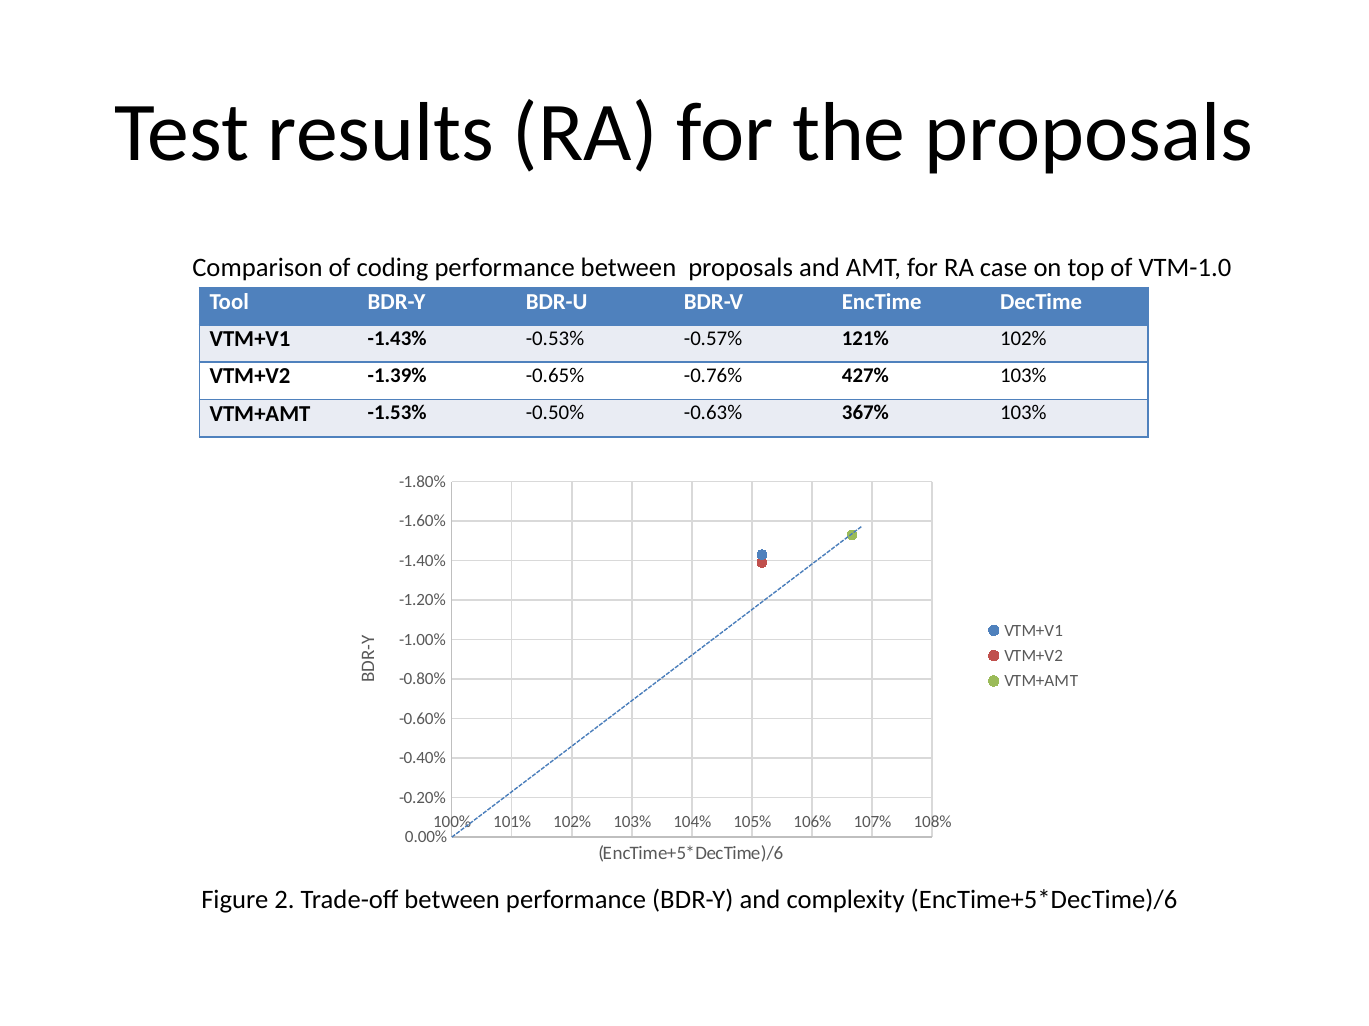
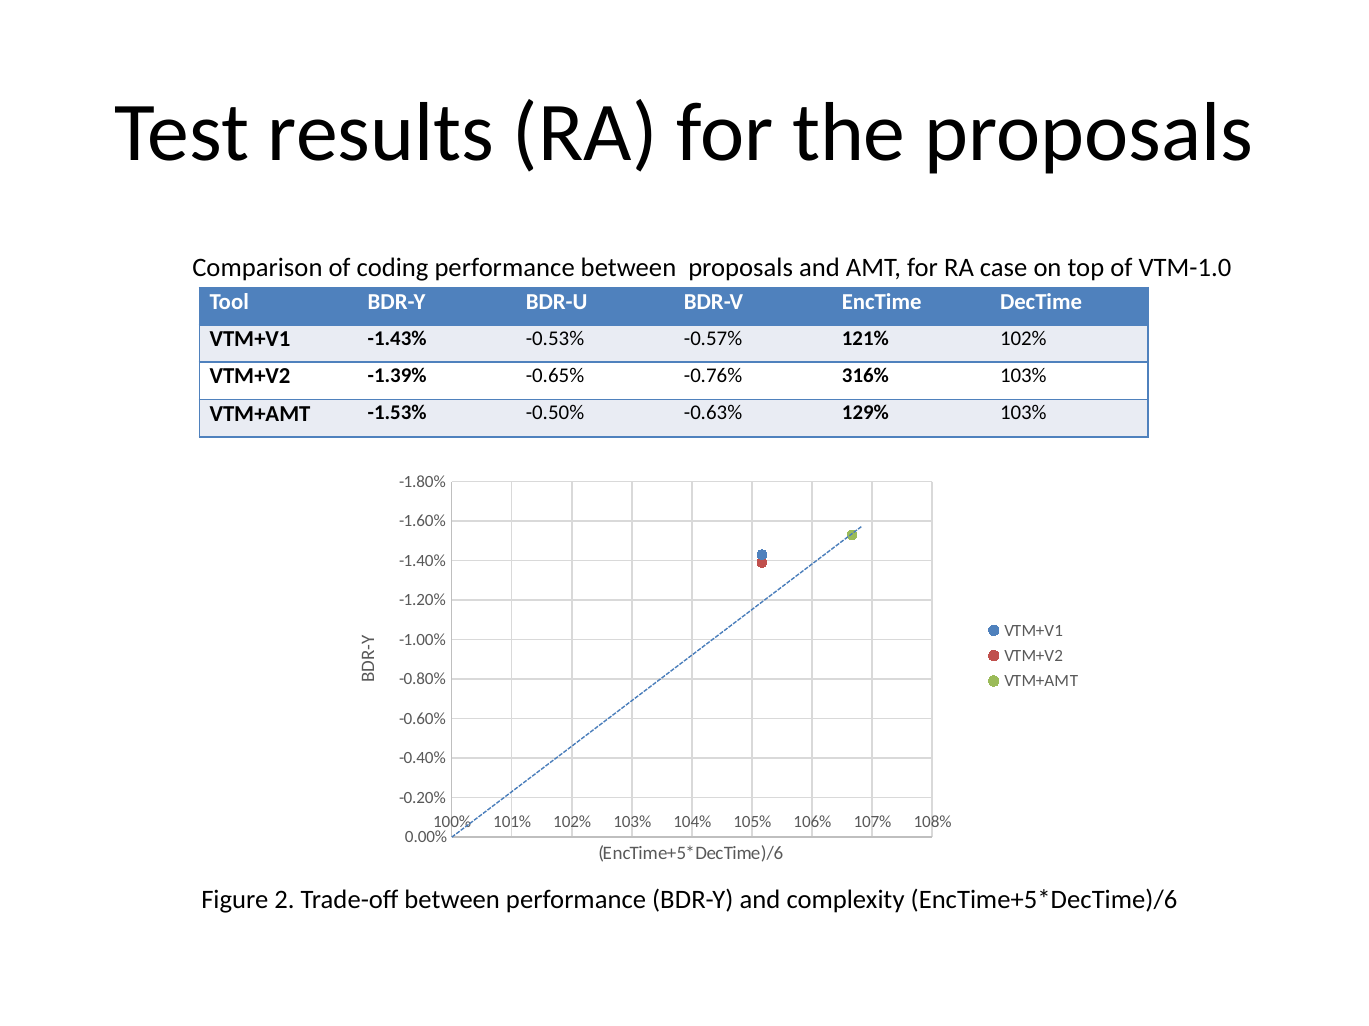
427%: 427% -> 316% (865, 376)
367%: 367% -> 129% (865, 413)
